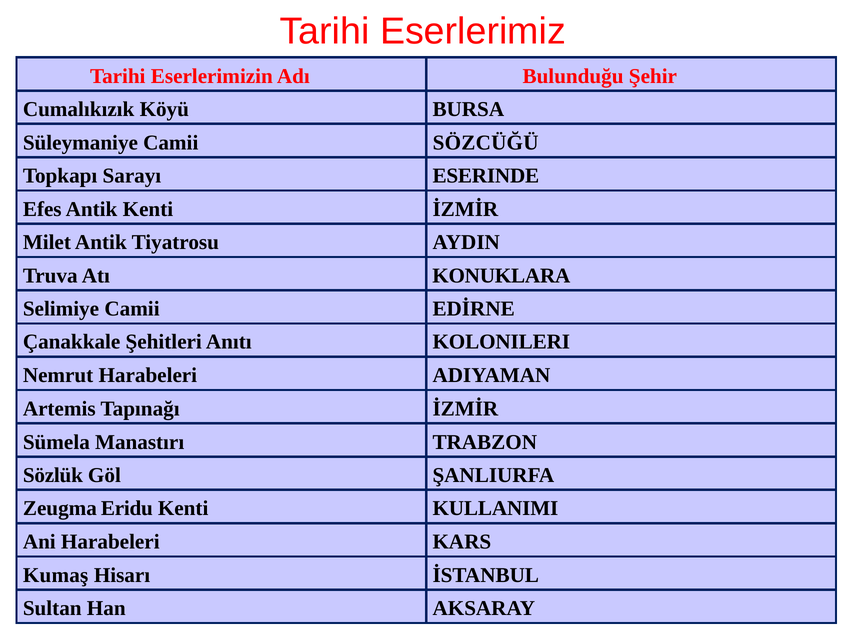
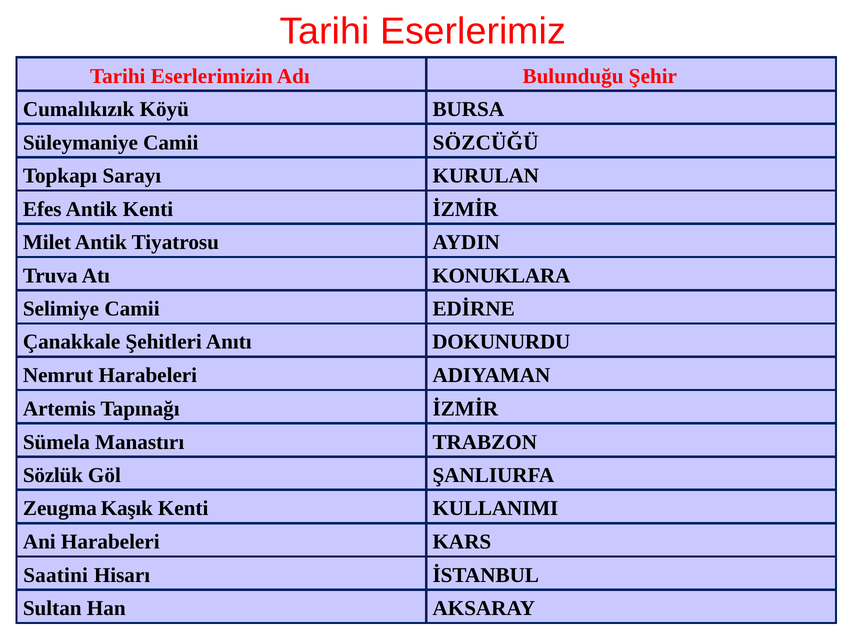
ESERINDE: ESERINDE -> KURULAN (486, 176)
KOLONILERI: KOLONILERI -> DOKUNURDU (501, 342)
Eridu: Eridu -> Kaşık (127, 509)
Kumaş: Kumaş -> Saatini (56, 576)
